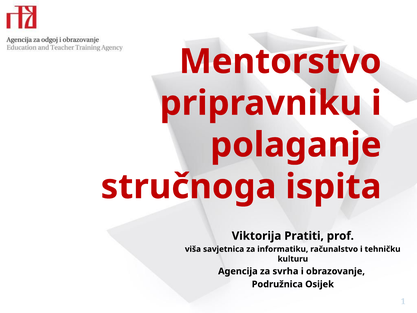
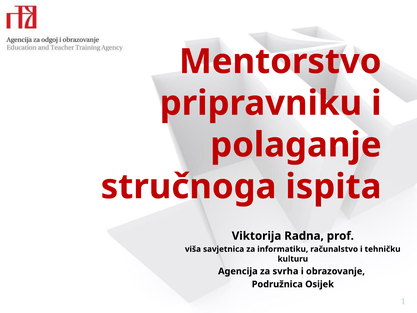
Pratiti: Pratiti -> Radna (304, 236)
